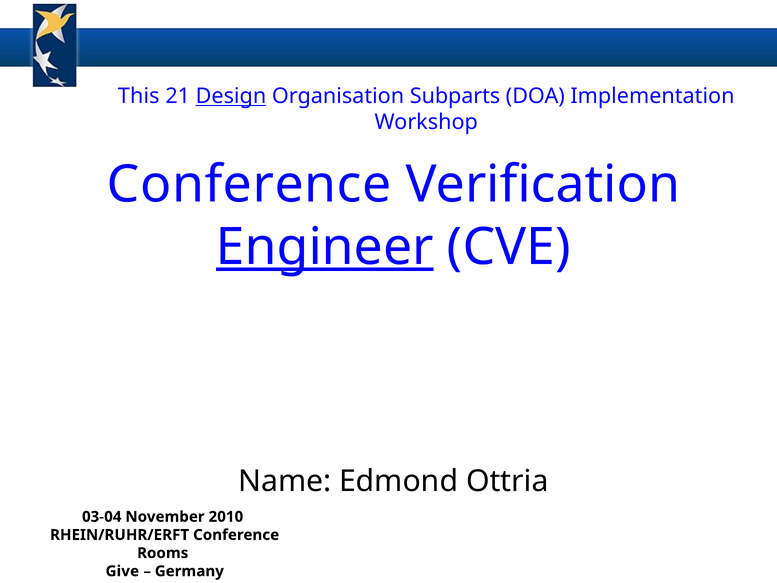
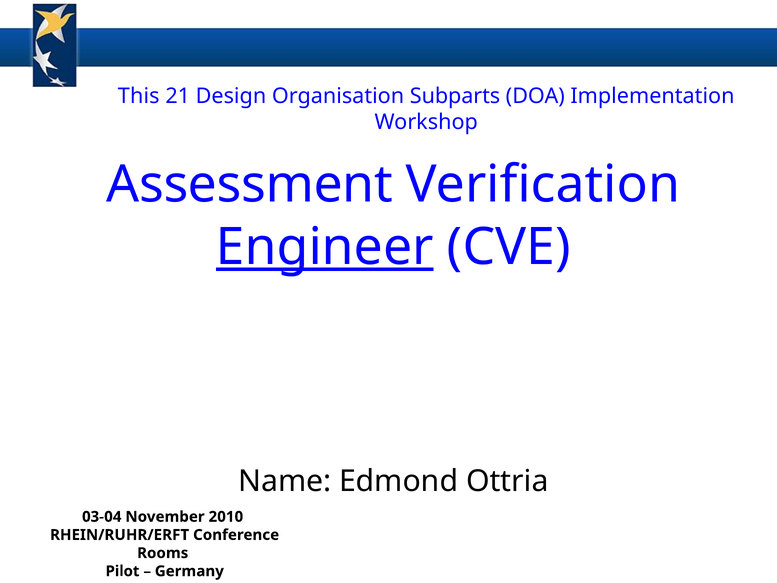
Design underline: present -> none (231, 96)
Conference: Conference -> Assessment (250, 185)
Give: Give -> Pilot (122, 571)
